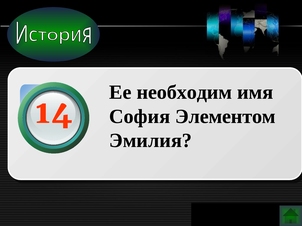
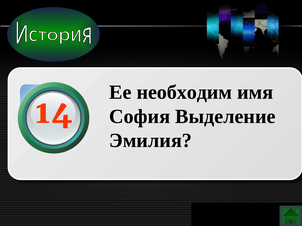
Элементом: Элементом -> Выделение (225, 117)
